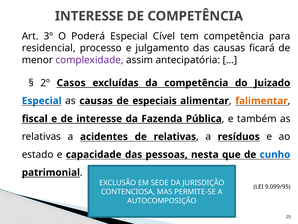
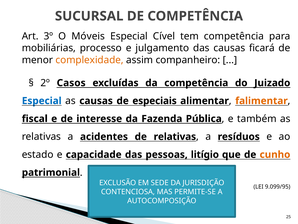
INTERESSE: INTERESSE -> SUCURSAL (89, 16)
Poderá: Poderá -> Móveis (88, 36)
residencial: residencial -> mobiliárias (49, 48)
complexidade colour: purple -> orange (90, 60)
antecipatória: antecipatória -> companheiro (188, 60)
nesta: nesta -> litígio (205, 154)
cunho colour: blue -> orange (275, 154)
